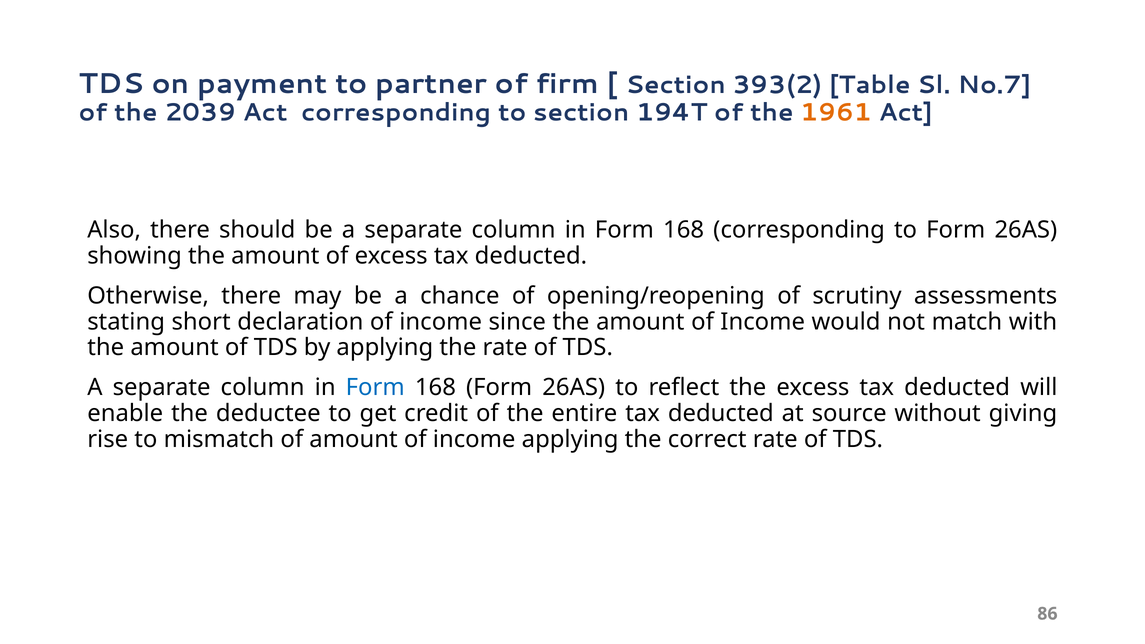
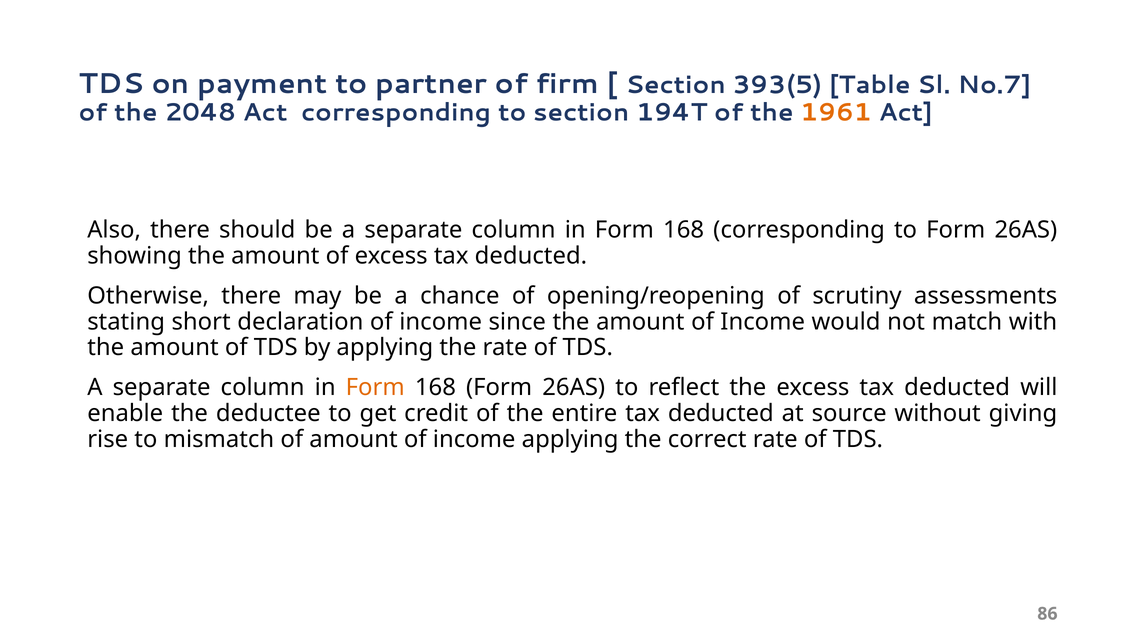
393(2: 393(2 -> 393(5 (777, 85)
2039: 2039 -> 2048 (200, 113)
Form colour: blue -> orange (375, 388)
